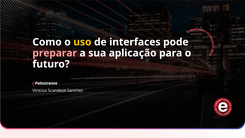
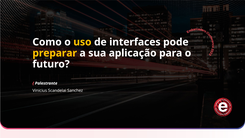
preparar colour: pink -> yellow (55, 53)
